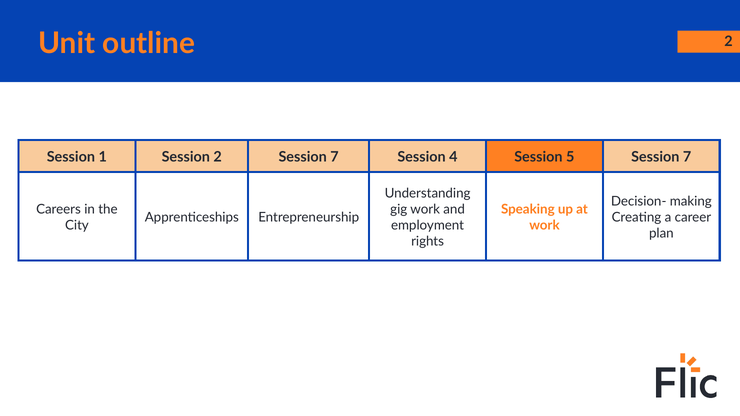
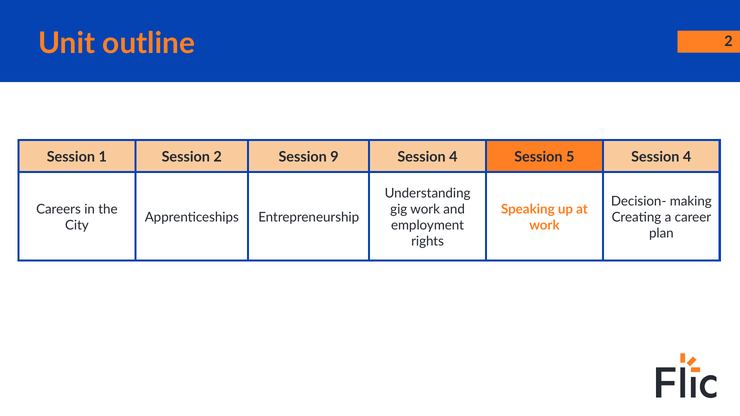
2 Session 7: 7 -> 9 (334, 157)
5 Session 7: 7 -> 4 (687, 157)
